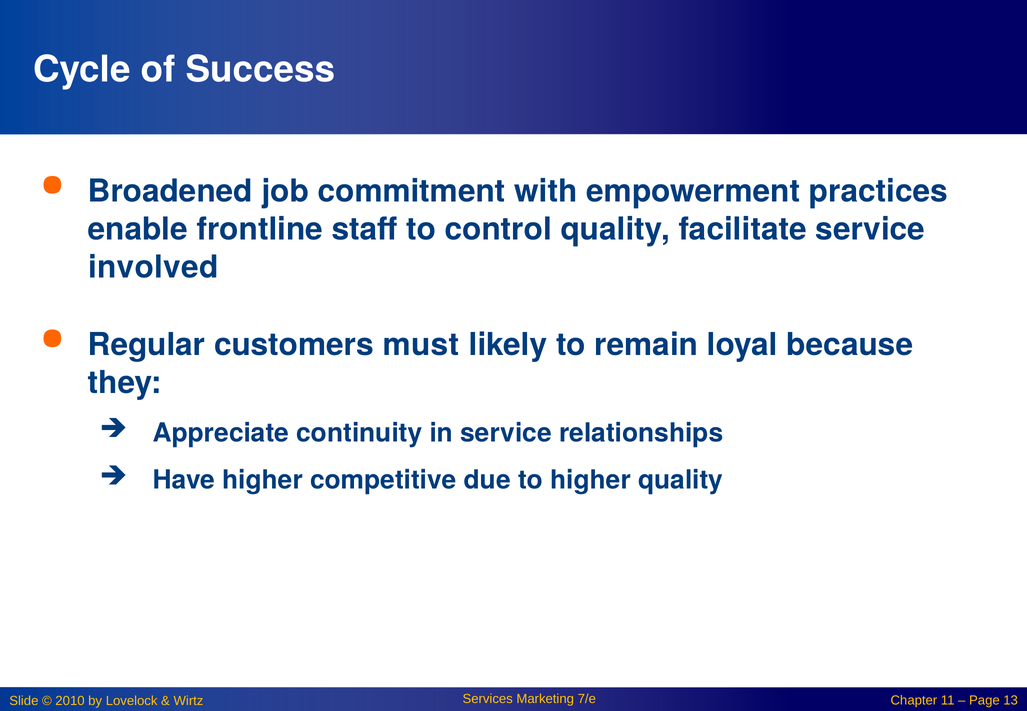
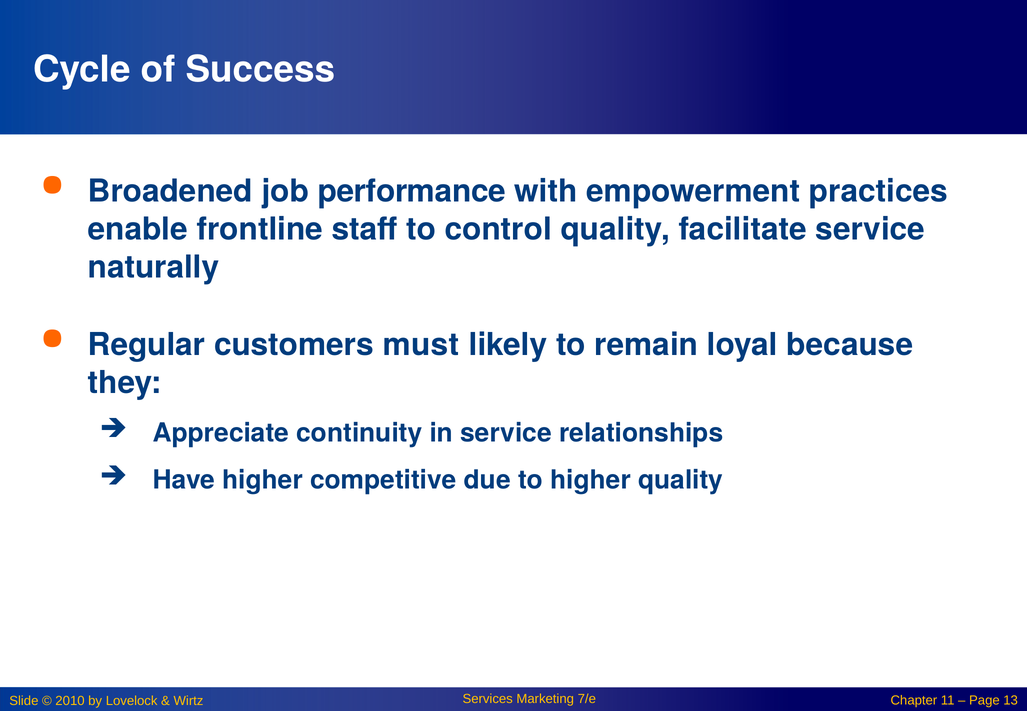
commitment: commitment -> performance (412, 192)
involved: involved -> naturally (153, 267)
